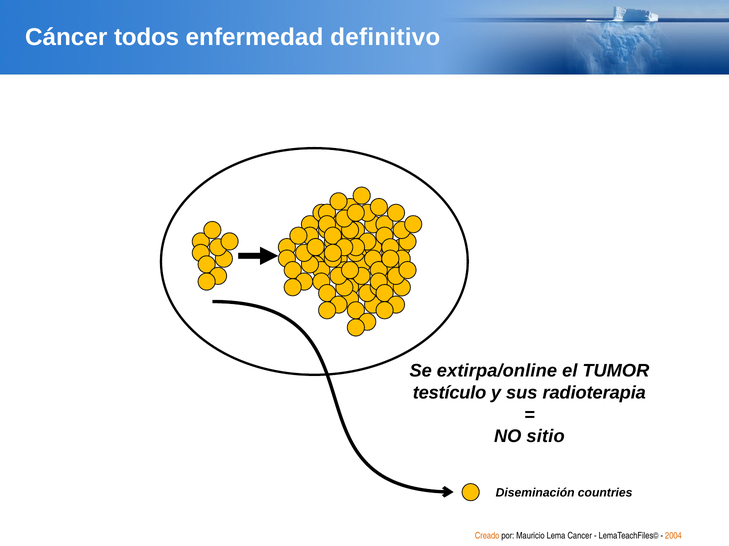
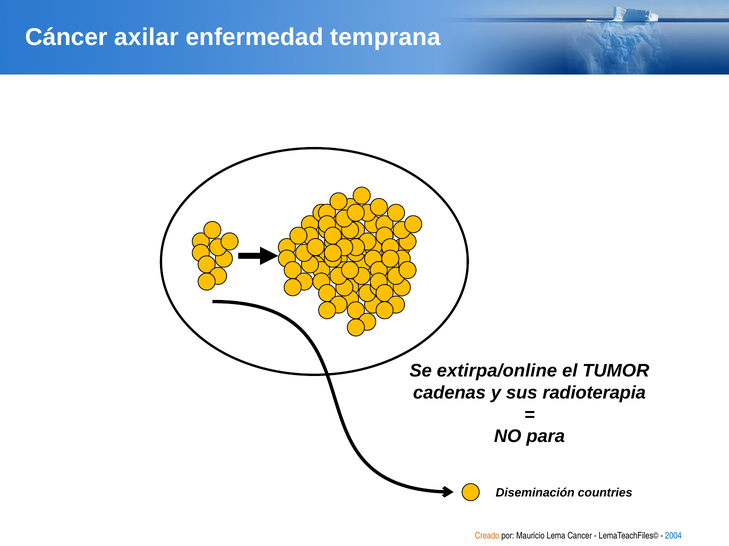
todos: todos -> axilar (146, 37)
definitivo: definitivo -> temprana (385, 37)
testículo: testículo -> cadenas (449, 393)
sitio: sitio -> para (546, 437)
2004 colour: orange -> blue (673, 536)
